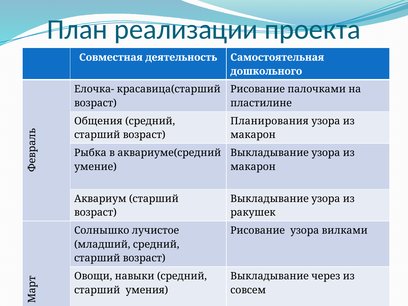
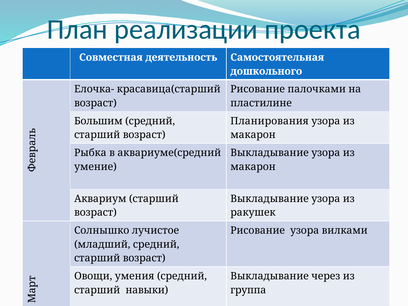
Общения: Общения -> Большим (98, 121)
навыки: навыки -> умения (135, 276)
умения: умения -> навыки (147, 290)
совсем: совсем -> группа (248, 290)
